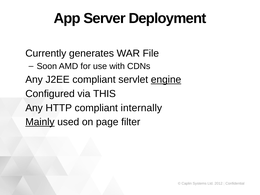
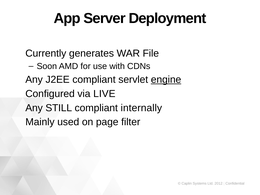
THIS: THIS -> LIVE (104, 94)
HTTP: HTTP -> STILL (59, 108)
Mainly underline: present -> none (40, 122)
